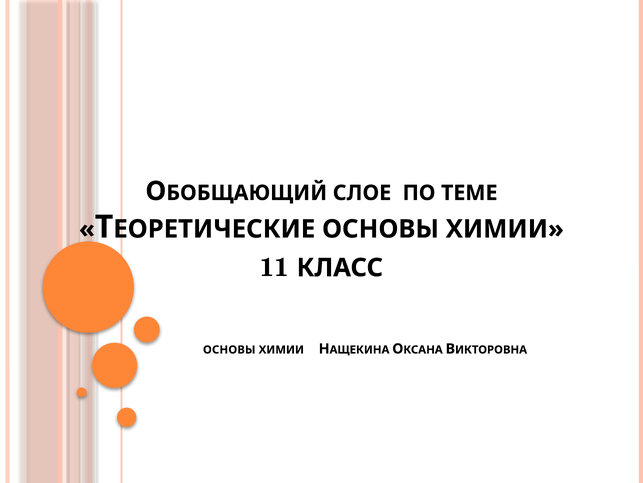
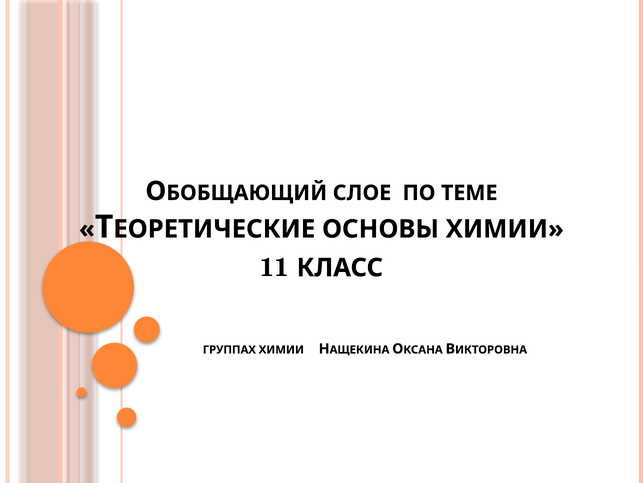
ОСНОВЫ: ОСНОВЫ -> ГРУППАХ (229, 349)
